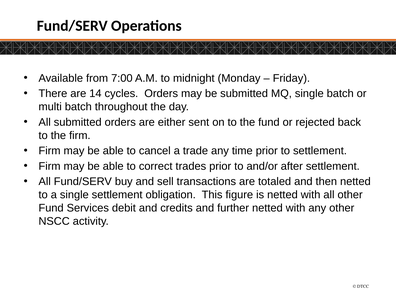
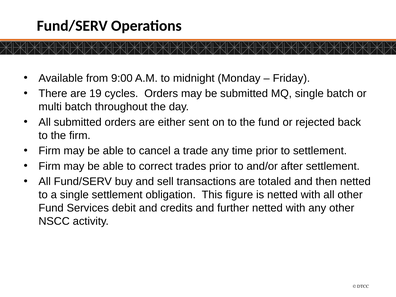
7:00: 7:00 -> 9:00 (122, 78)
14: 14 -> 19 (95, 94)
